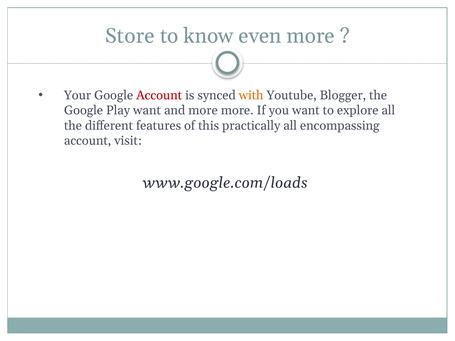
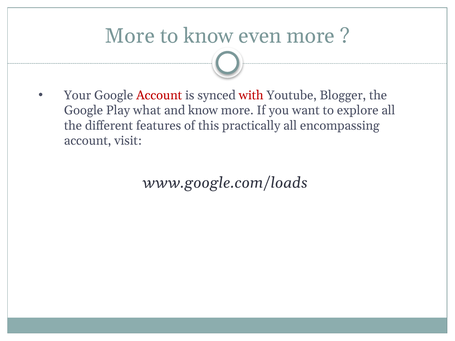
Store: Store -> More (130, 36)
with colour: orange -> red (251, 95)
Play want: want -> what (147, 111)
and more: more -> know (203, 111)
